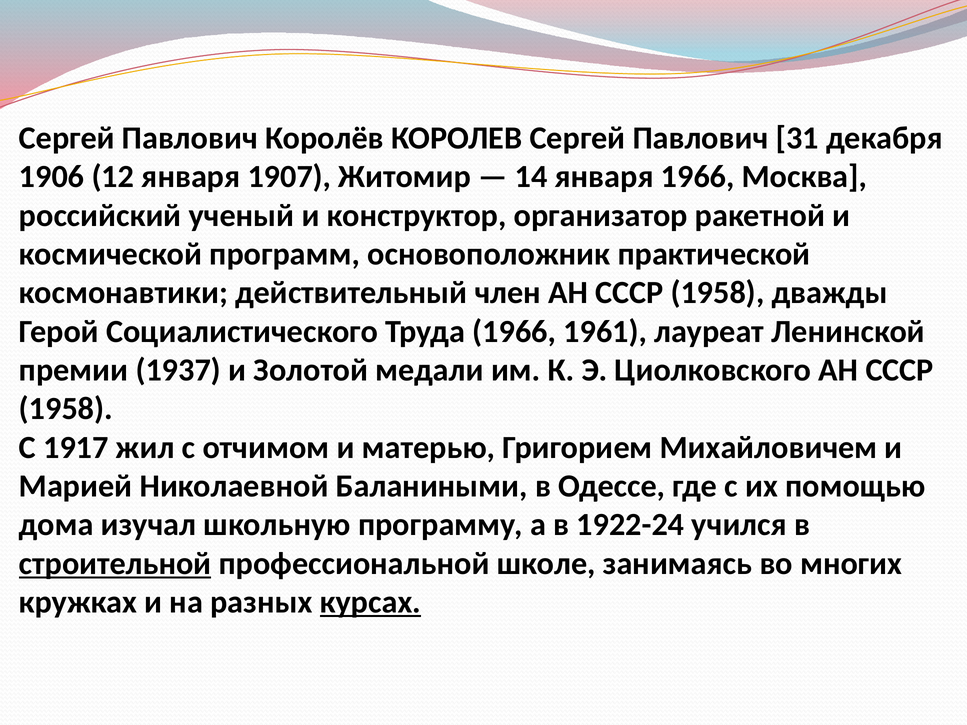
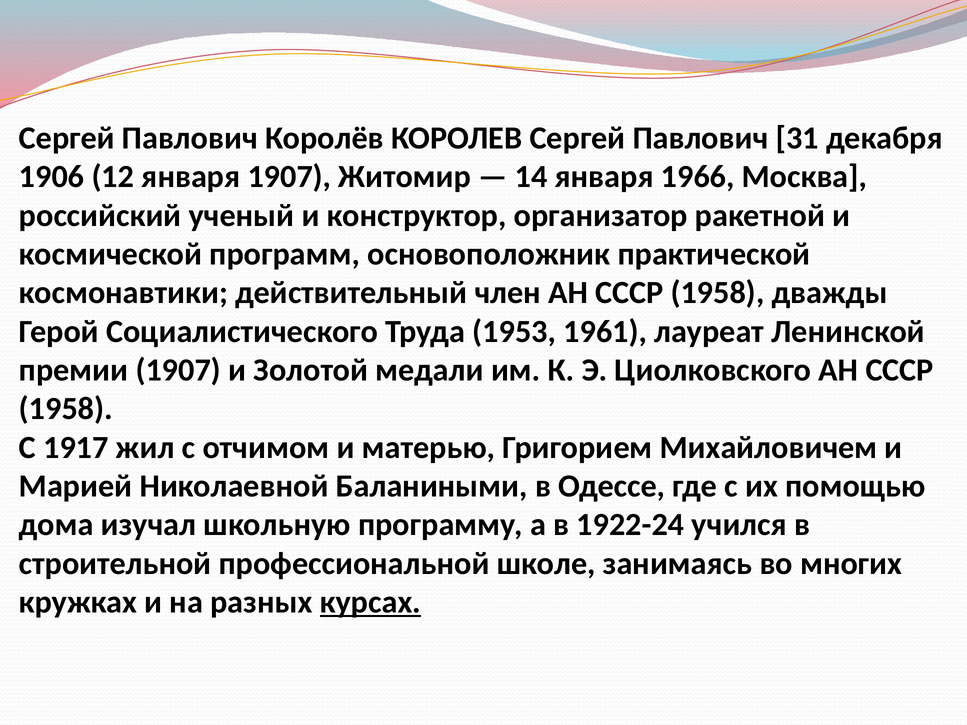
Труда 1966: 1966 -> 1953 (514, 332)
премии 1937: 1937 -> 1907 (178, 370)
строительной underline: present -> none (115, 564)
